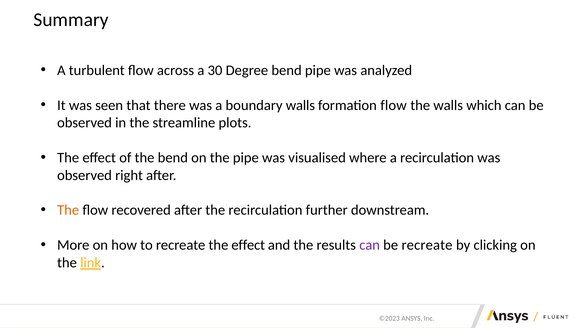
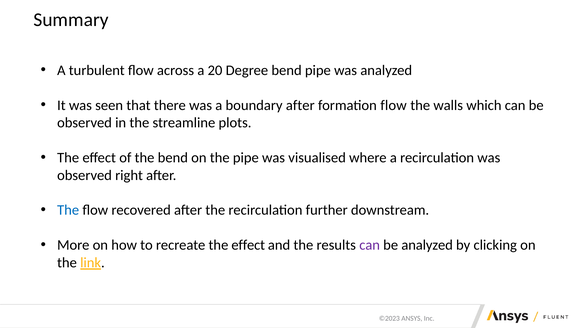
30: 30 -> 20 (215, 70)
boundary walls: walls -> after (300, 105)
The colour: orange -> blue (68, 210)
be recreate: recreate -> analyzed (427, 245)
